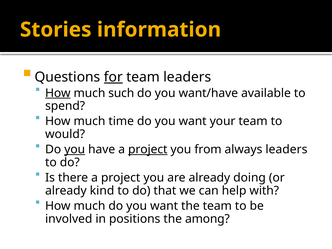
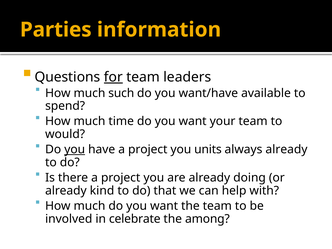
Stories: Stories -> Parties (56, 30)
How underline: present -> none (58, 93)
project underline: present -> none (148, 149)
from: from -> units (208, 149)
always leaders: leaders -> already (286, 149)
positions: positions -> celebrate (135, 219)
